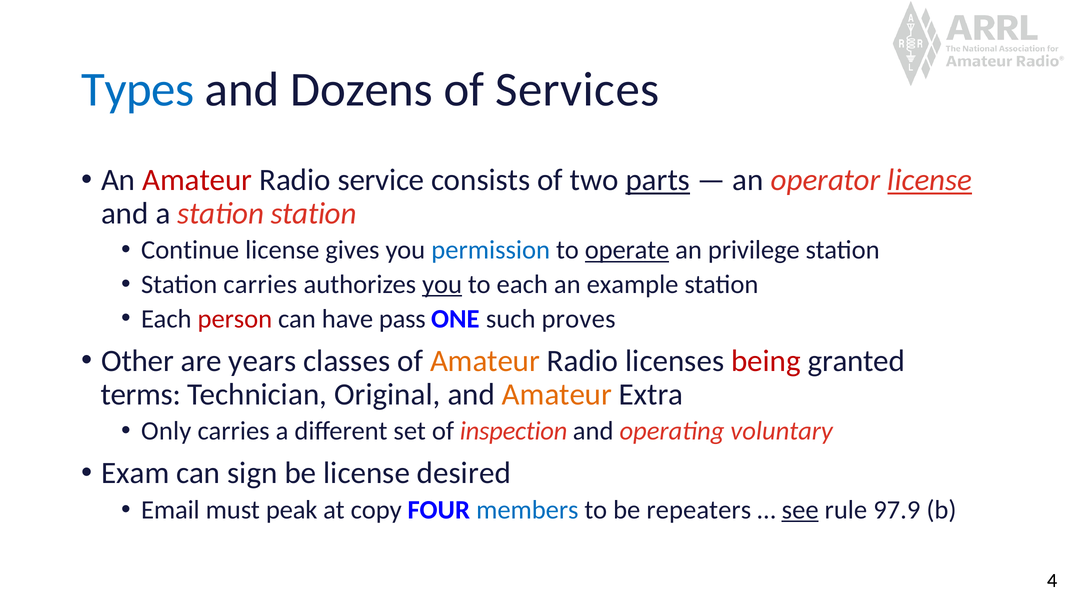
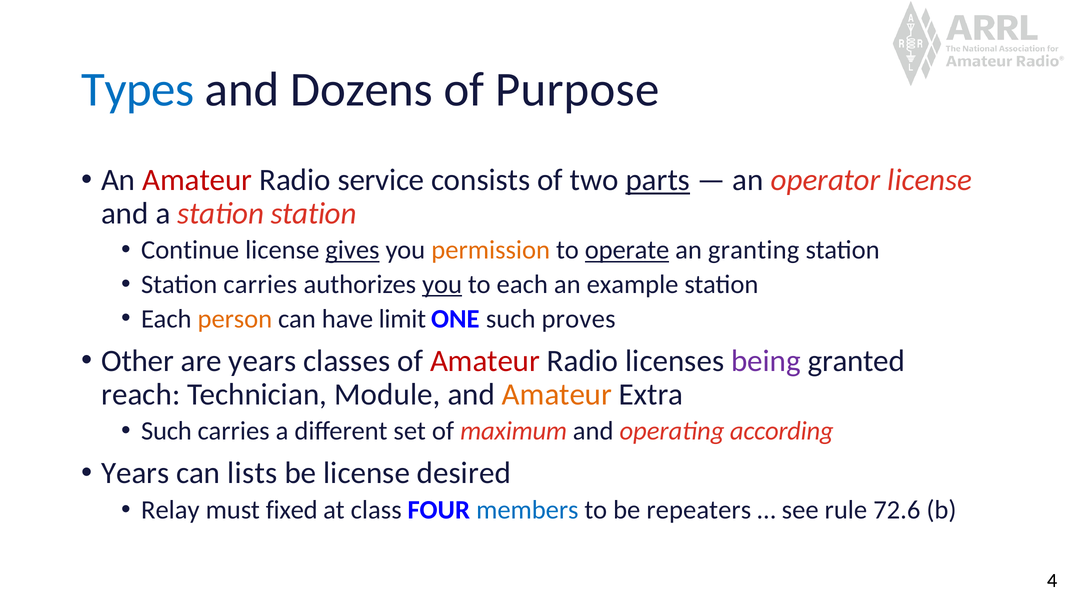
Services: Services -> Purpose (577, 89)
license underline: present -> none (930, 180)
gives underline: none -> present (352, 250)
permission colour: blue -> orange (491, 250)
privilege: privilege -> granting (754, 250)
person colour: red -> orange (235, 319)
pass: pass -> limit (402, 319)
Amateur colour: orange -> red (485, 361)
being colour: red -> purple (766, 361)
terms: terms -> reach (141, 394)
Original: Original -> Module (387, 394)
Only: Only -> Such (166, 431)
inspection: inspection -> maximum (514, 431)
voluntary: voluntary -> according (782, 431)
Exam: Exam -> Years (135, 473)
sign: sign -> lists (252, 473)
Email: Email -> Relay (170, 510)
peak: peak -> fixed (292, 510)
copy: copy -> class (376, 510)
see underline: present -> none (800, 510)
97.9: 97.9 -> 72.6 (897, 510)
